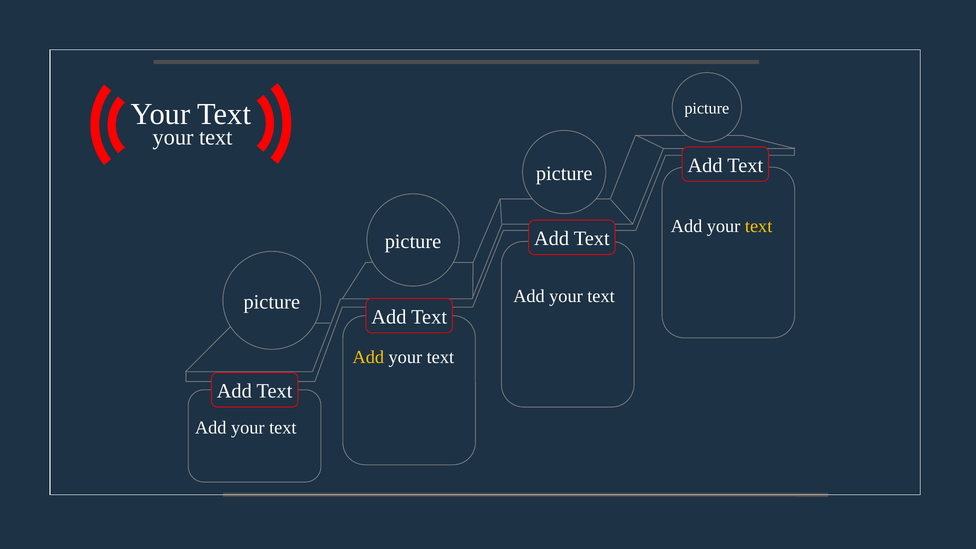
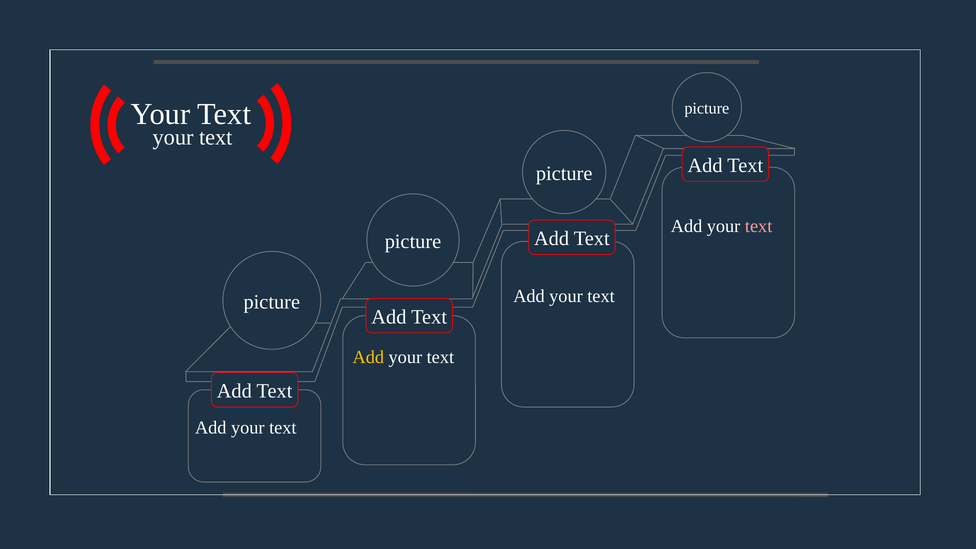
text colour: yellow -> pink (759, 226)
